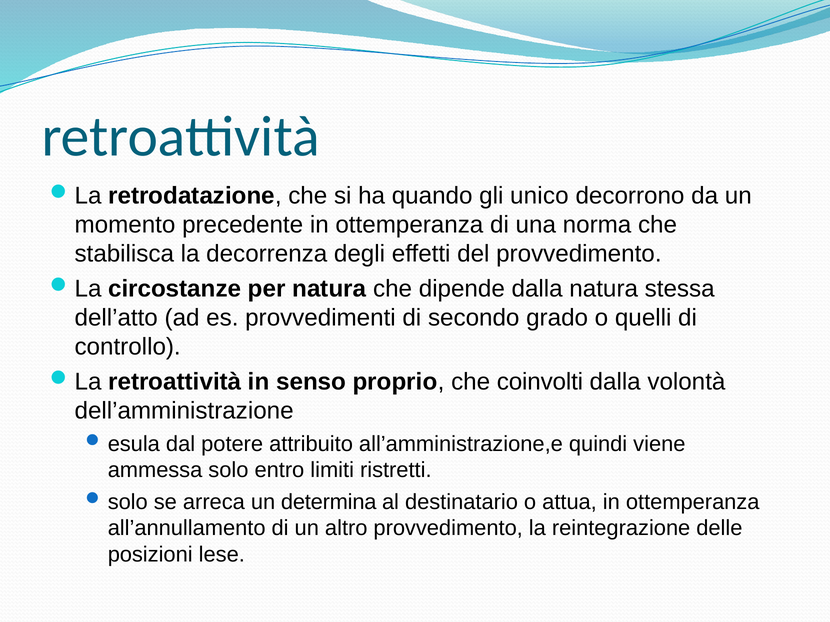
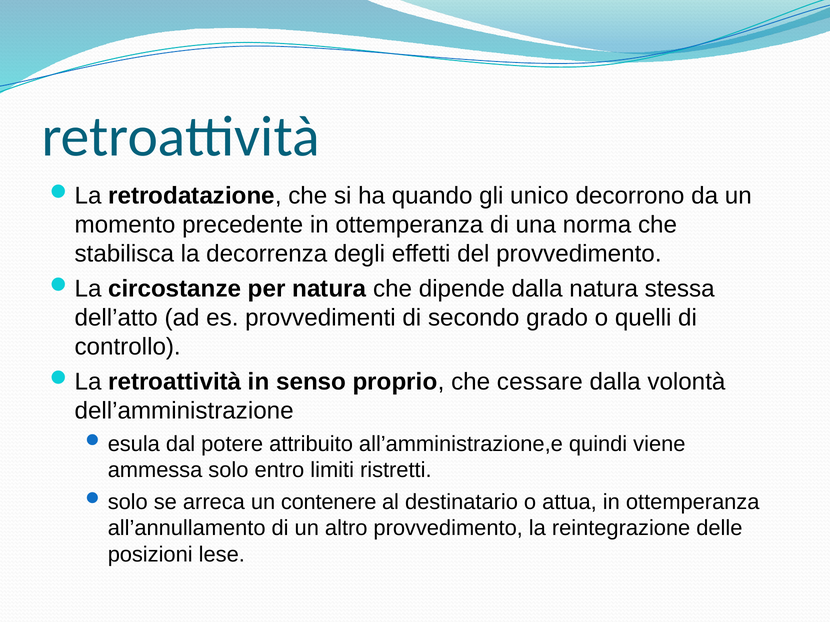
coinvolti: coinvolti -> cessare (540, 382)
determina: determina -> contenere (329, 502)
